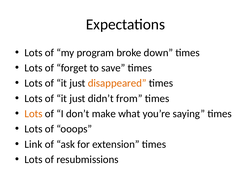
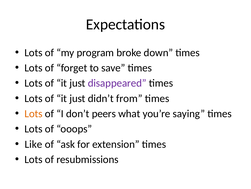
disappeared colour: orange -> purple (117, 83)
make: make -> peers (104, 113)
Link: Link -> Like (33, 144)
